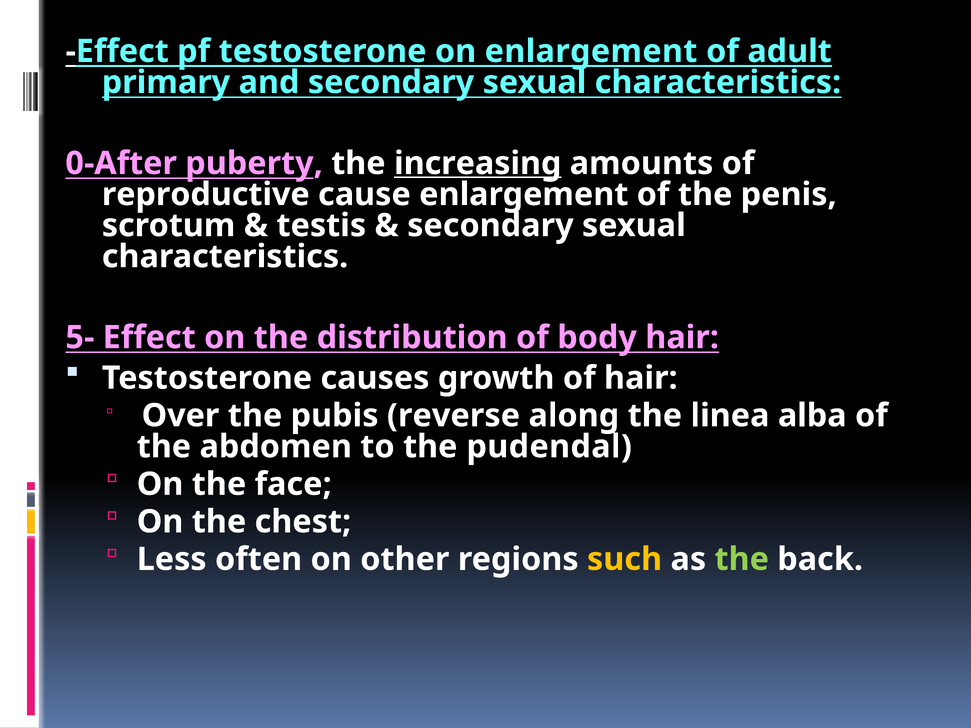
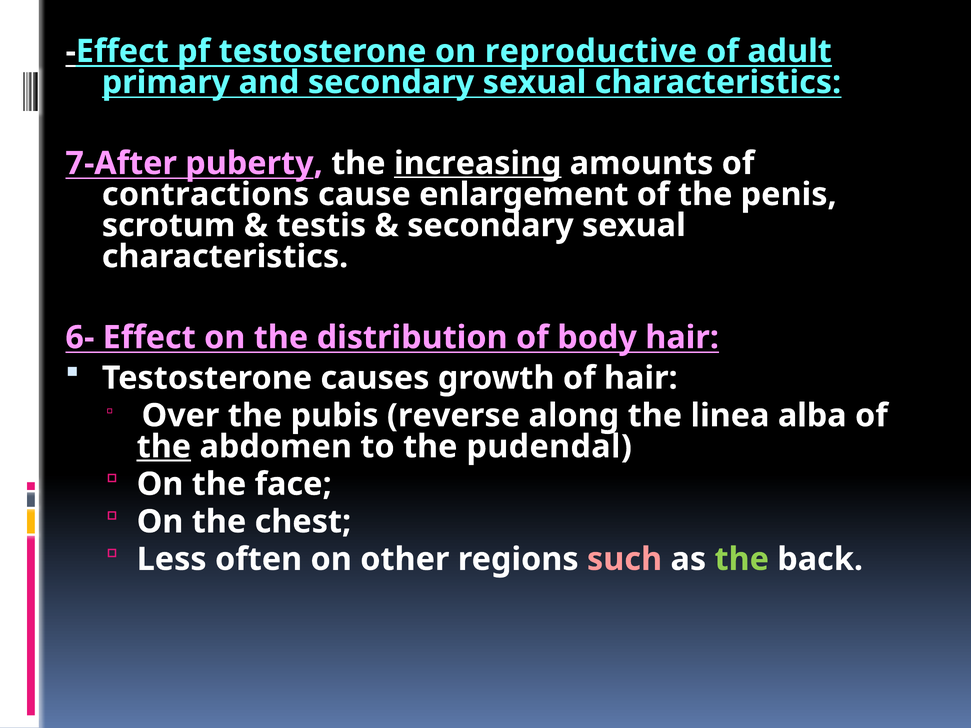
on enlargement: enlargement -> reproductive (591, 51)
0-After: 0-After -> 7-After (121, 163)
reproductive: reproductive -> contractions (206, 194)
5-: 5- -> 6- (80, 338)
the underline: none -> present (164, 447)
such colour: yellow -> pink (625, 559)
